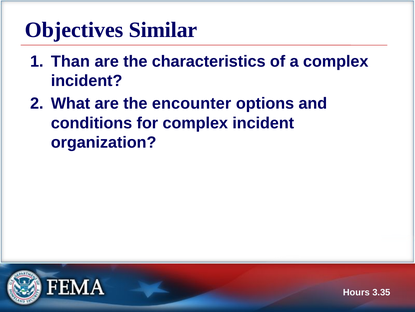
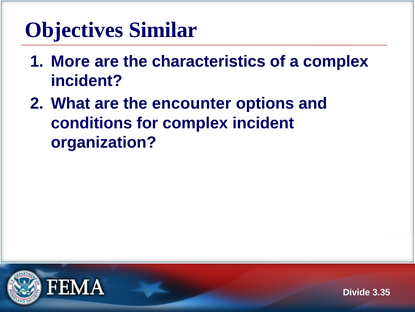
Than: Than -> More (70, 61)
Hours: Hours -> Divide (356, 292)
